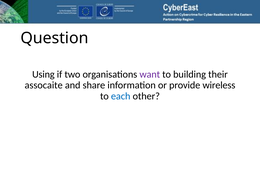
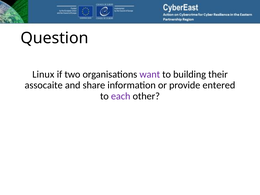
Using: Using -> Linux (43, 74)
wireless: wireless -> entered (219, 85)
each colour: blue -> purple (121, 96)
